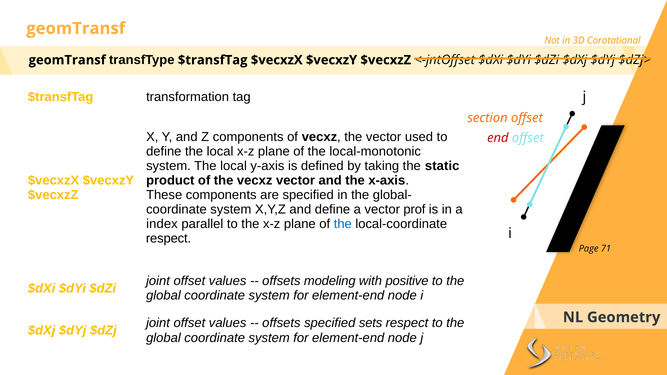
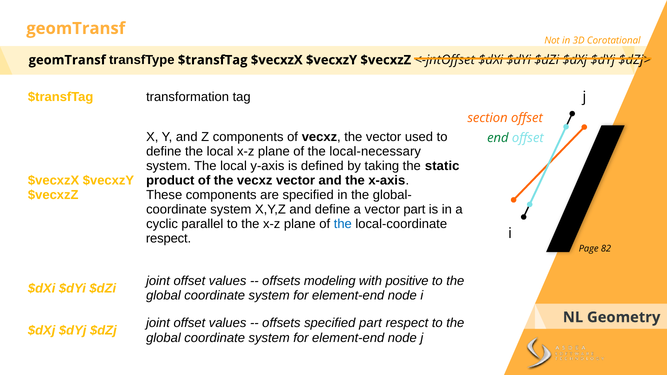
end colour: red -> green (498, 138)
local-monotonic: local-monotonic -> local-necessary (375, 151)
vector prof: prof -> part (414, 210)
index: index -> cyclic (162, 224)
71: 71 -> 82 (606, 249)
specified sets: sets -> part (370, 323)
